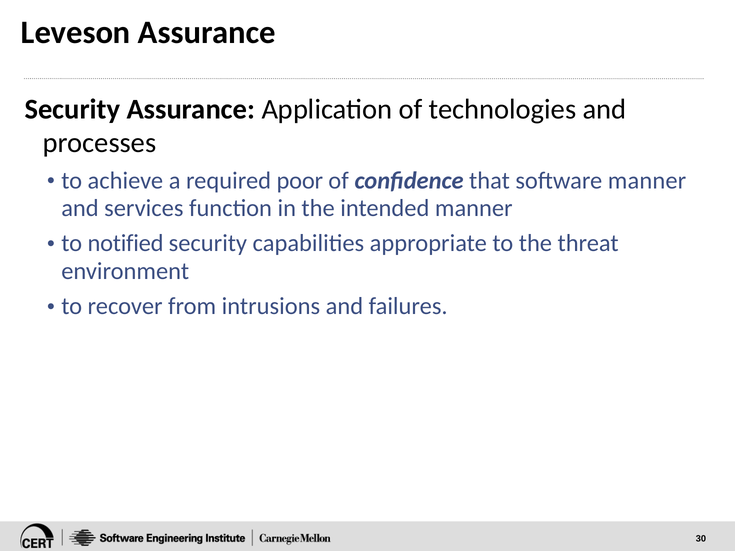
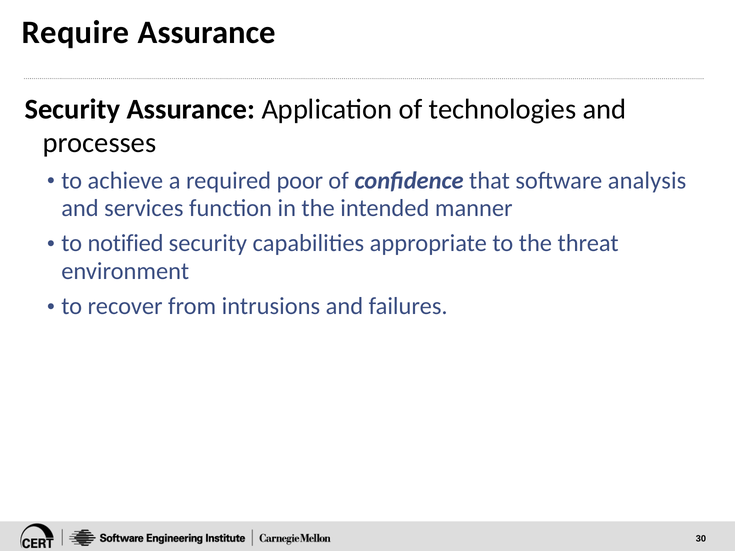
Leveson: Leveson -> Require (75, 33)
software manner: manner -> analysis (647, 181)
